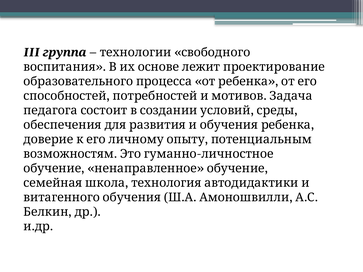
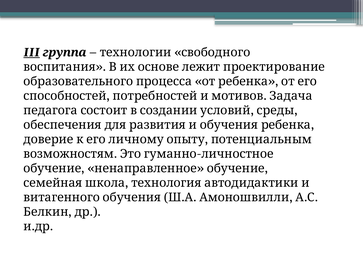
III underline: none -> present (32, 52)
